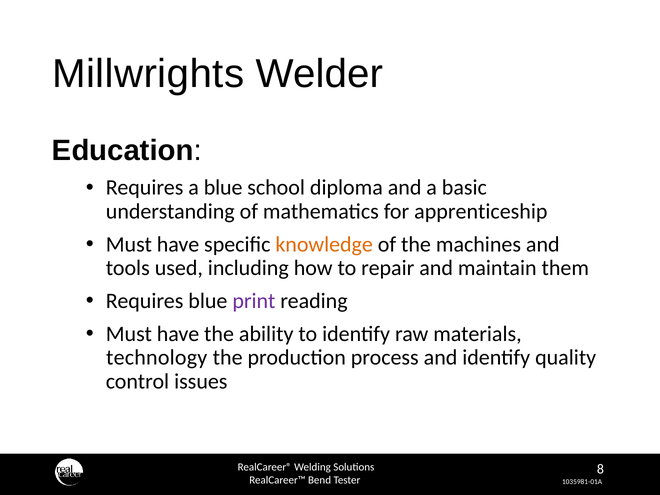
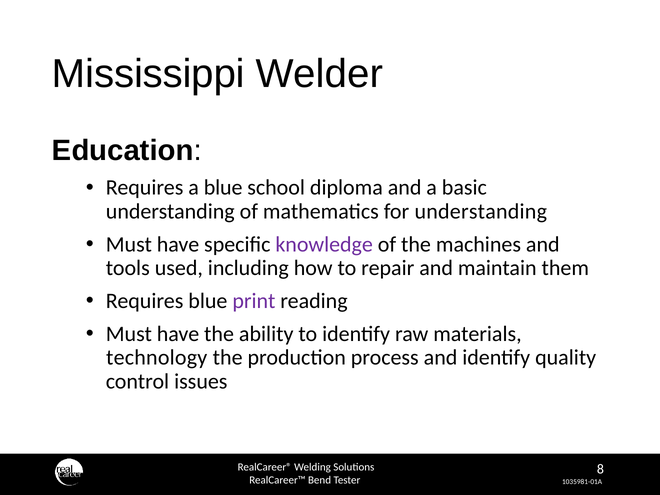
Millwrights: Millwrights -> Mississippi (148, 74)
for apprenticeship: apprenticeship -> understanding (481, 211)
knowledge colour: orange -> purple (324, 244)
